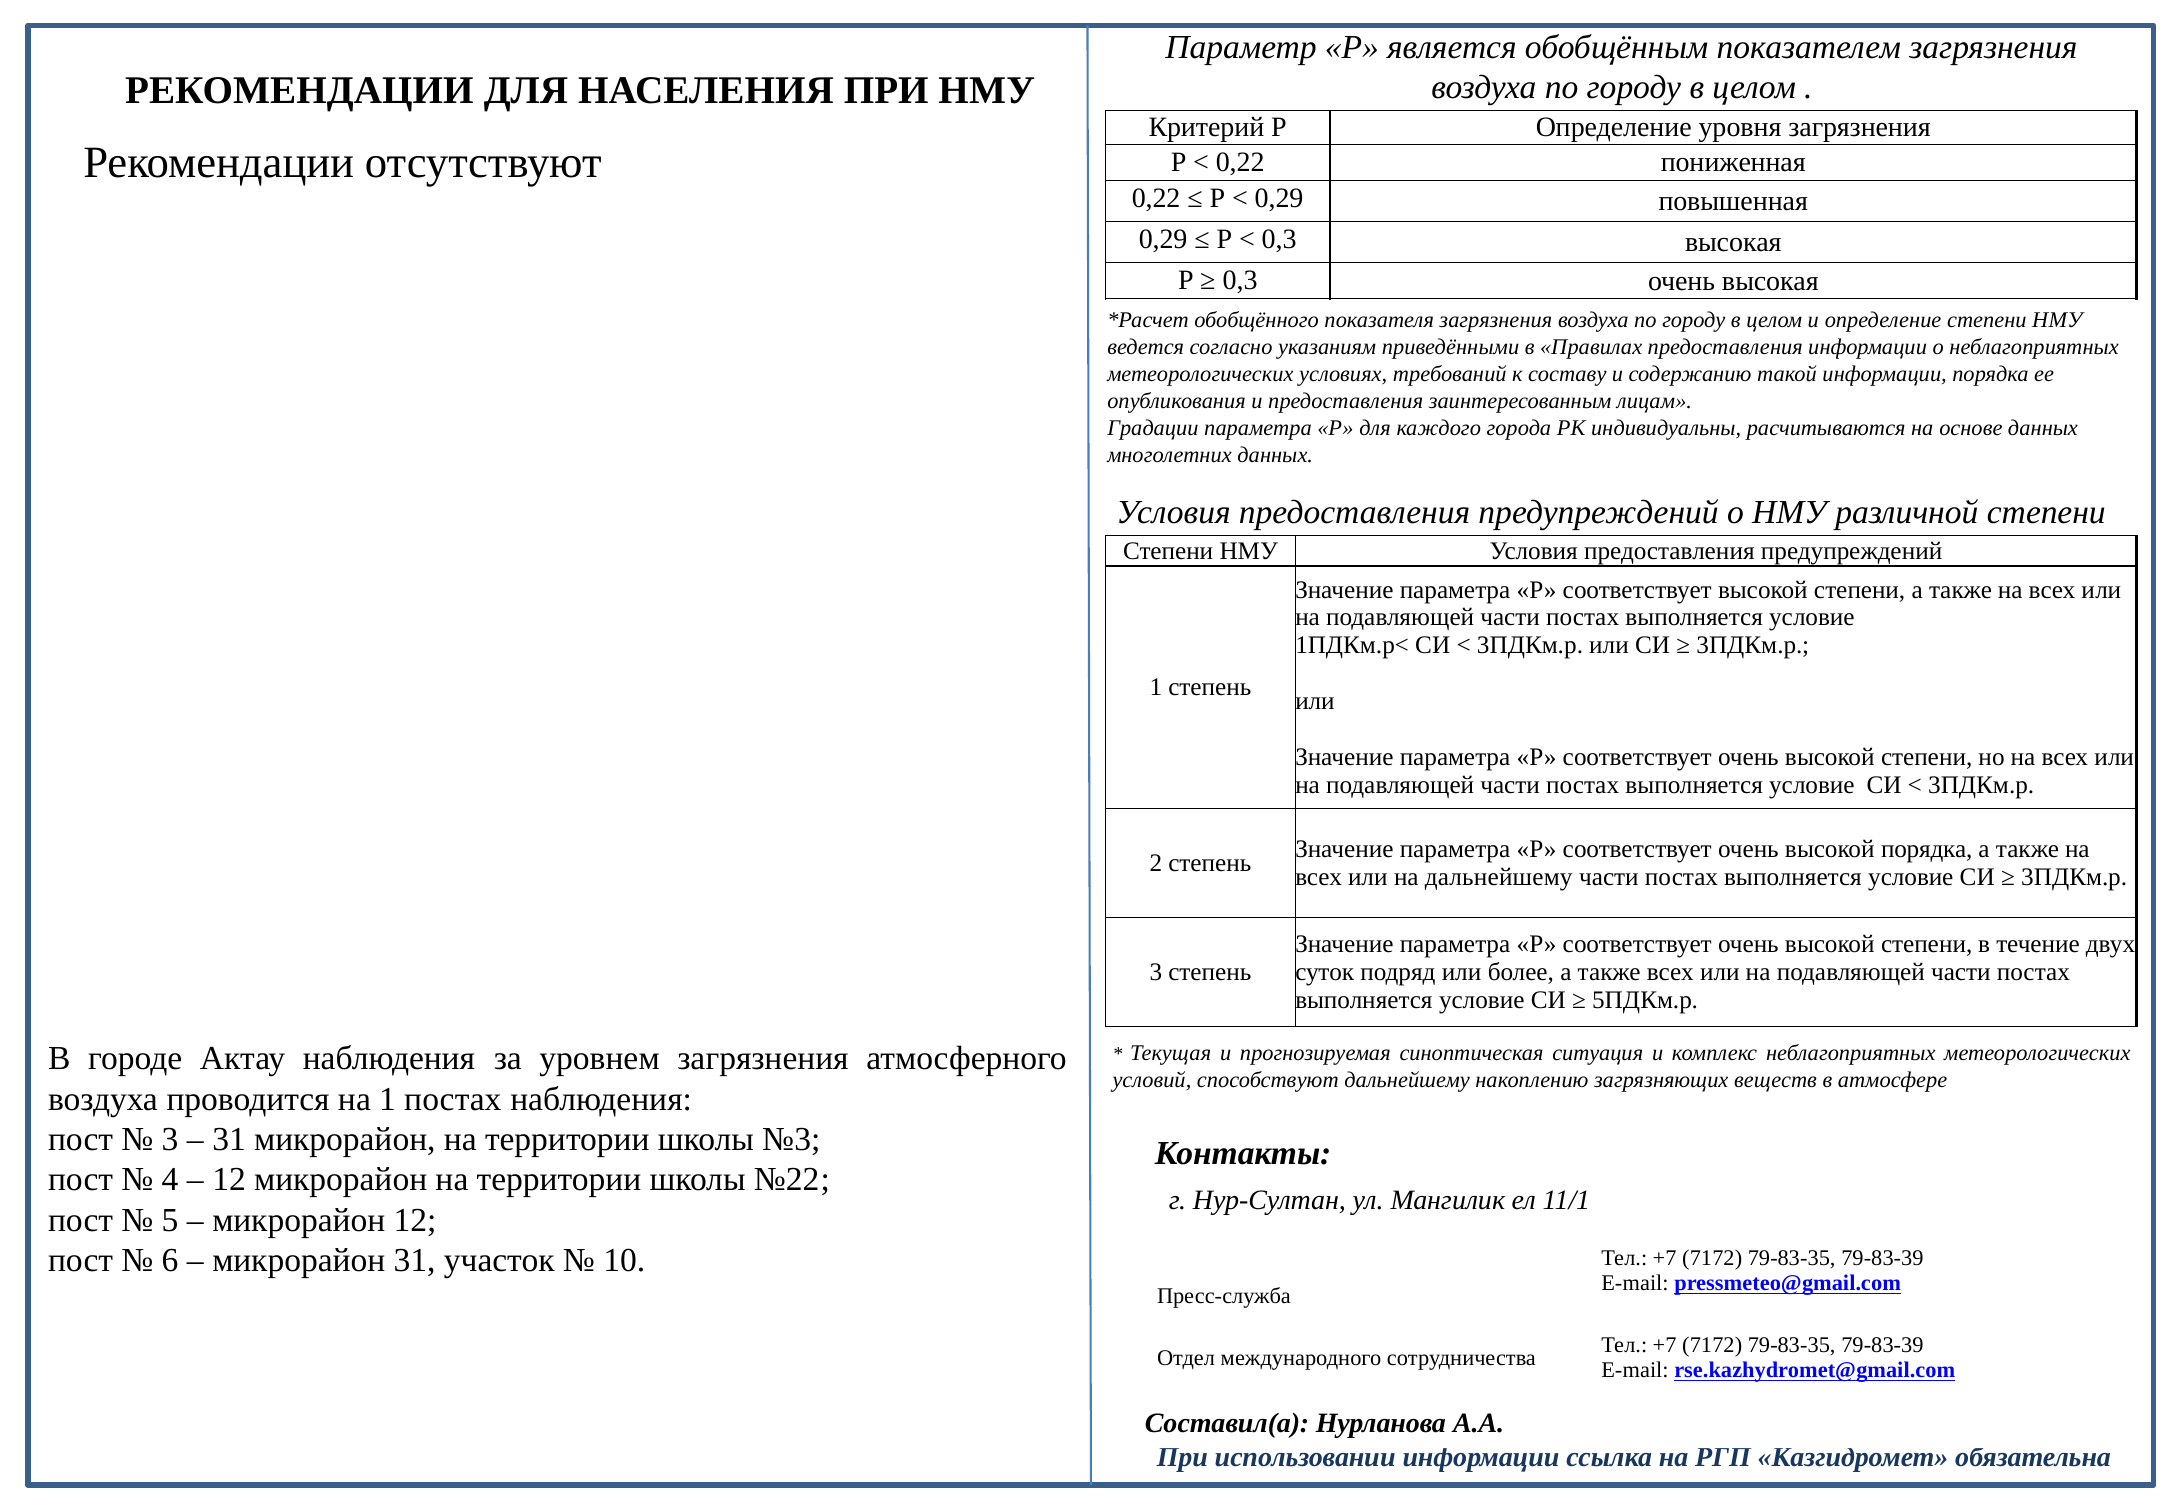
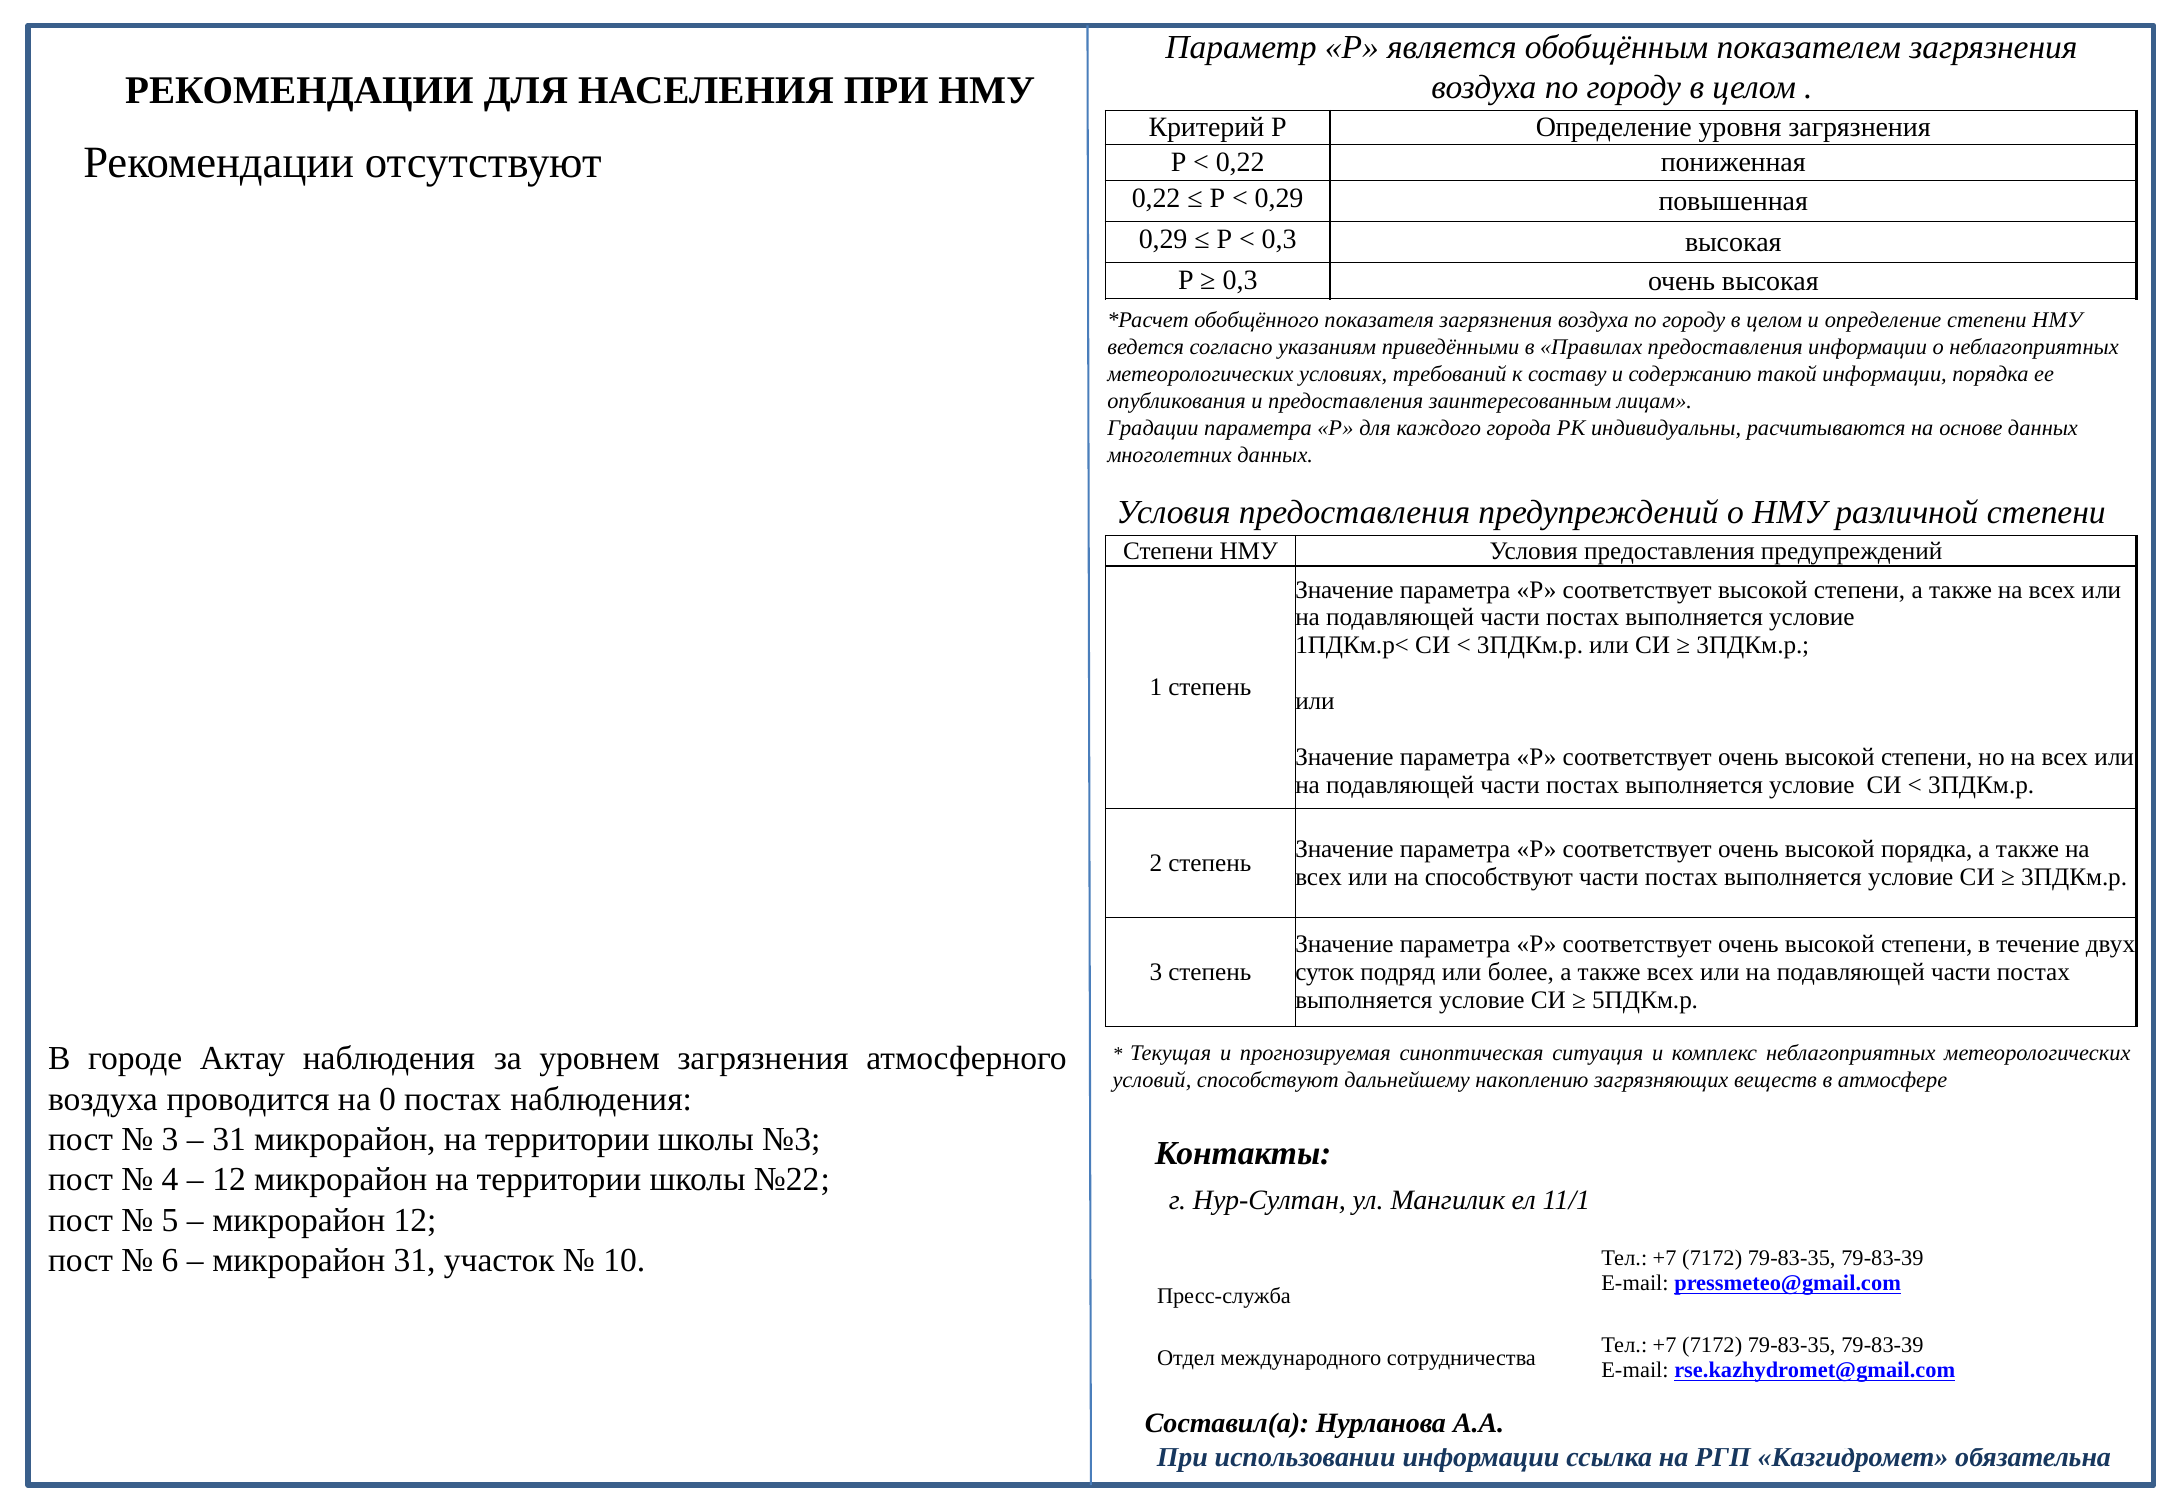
на дальнейшему: дальнейшему -> способствуют (1499, 877)
на 1: 1 -> 0 (388, 1099)
